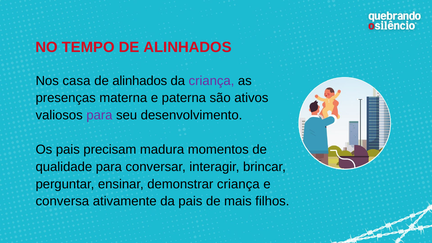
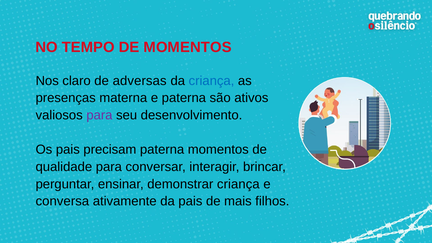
TEMPO DE ALINHADOS: ALINHADOS -> MOMENTOS (188, 47)
casa: casa -> claro (77, 81)
alinhados: alinhados -> adversas (140, 81)
criança colour: purple -> blue (211, 81)
precisam madura: madura -> paterna (162, 150)
